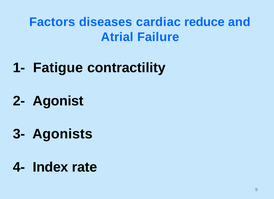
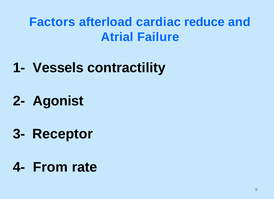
diseases: diseases -> afterload (106, 22)
Fatigue: Fatigue -> Vessels (58, 68)
Agonists: Agonists -> Receptor (63, 134)
Index: Index -> From (50, 167)
